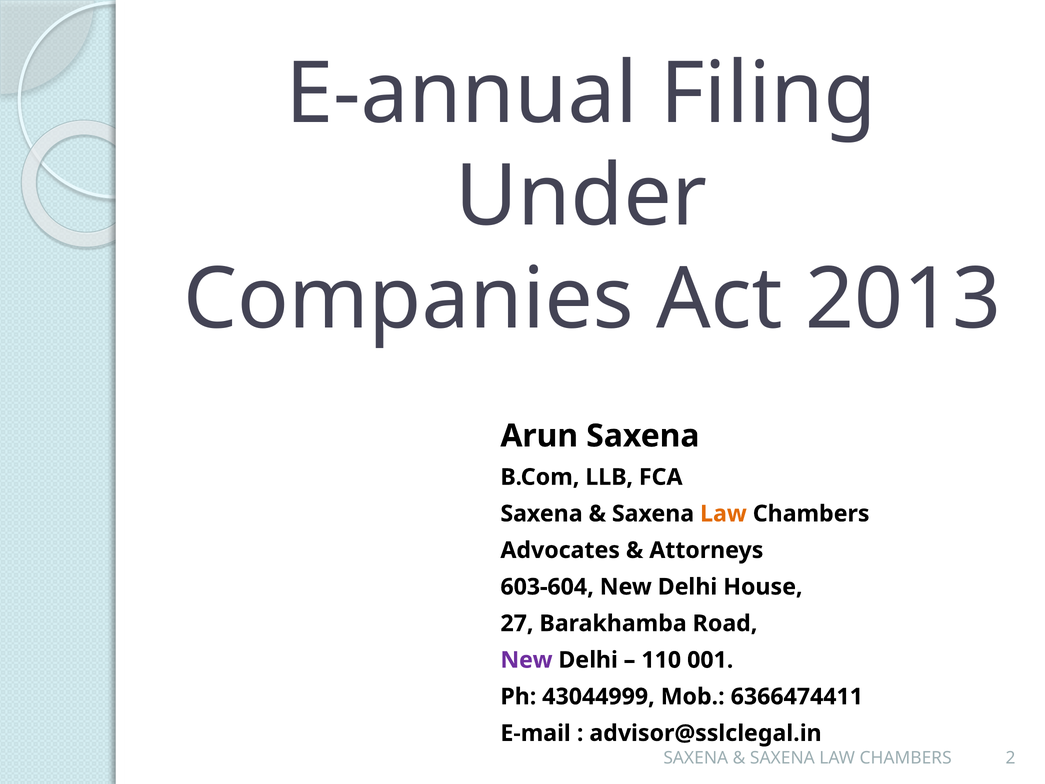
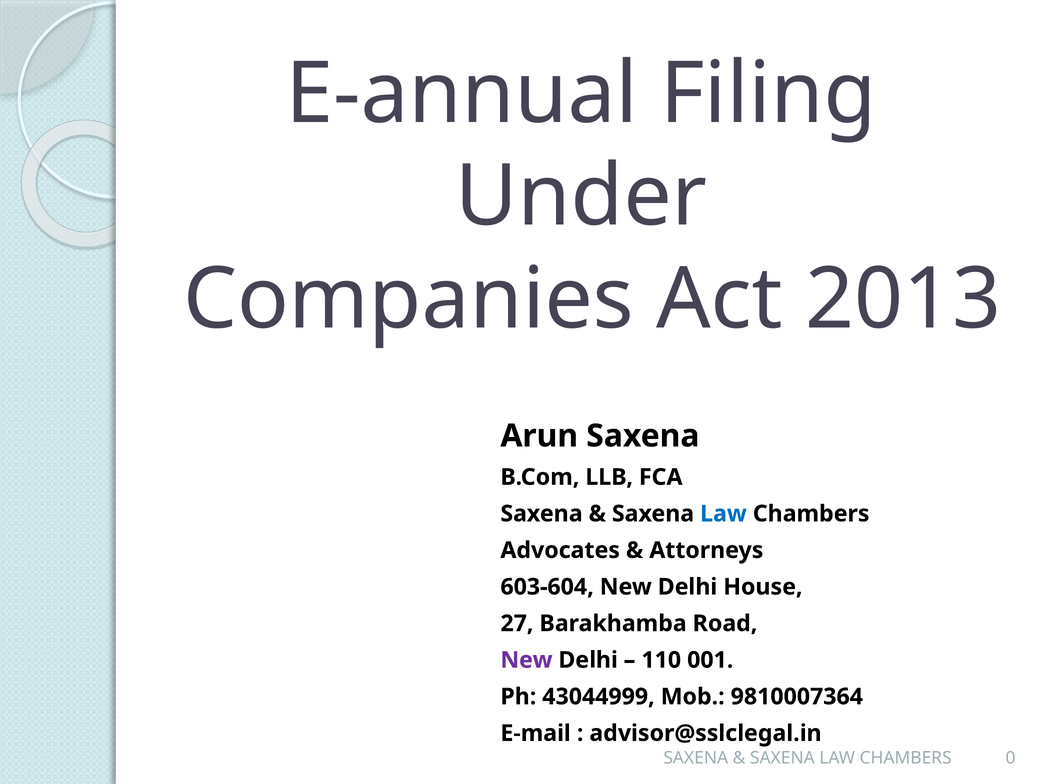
Law colour: orange -> blue (723, 514)
6366474411: 6366474411 -> 9810007364 (797, 696)
2: 2 -> 0 (1011, 758)
